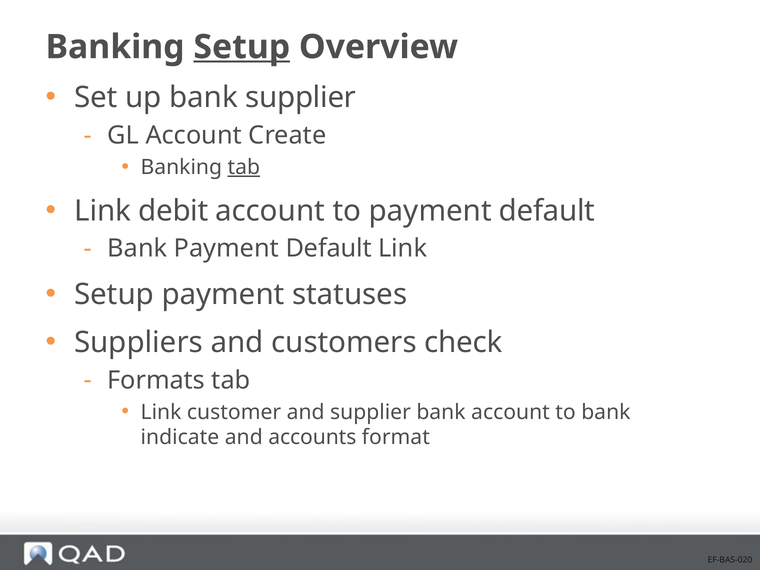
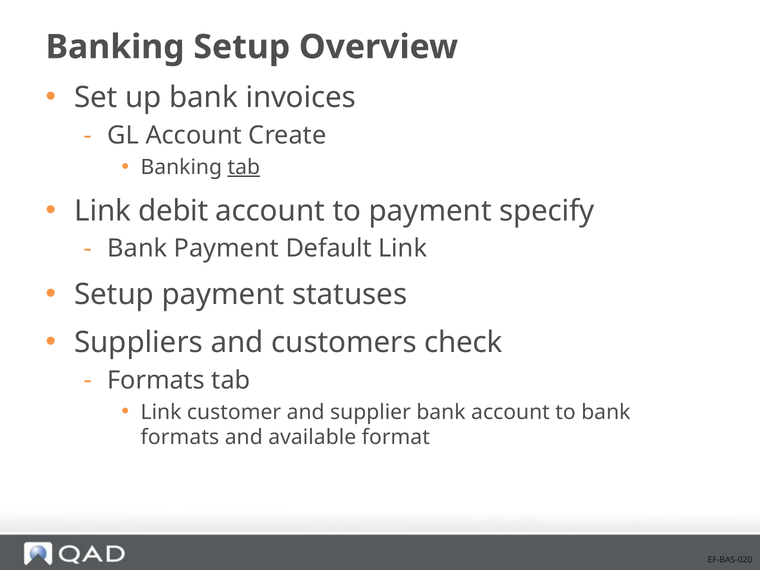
Setup underline: present -> none (242, 47)
bank supplier: supplier -> invoices (301, 98)
to payment default: default -> specify (547, 211)
indicate: indicate -> formats (180, 437)
accounts: accounts -> available (312, 437)
